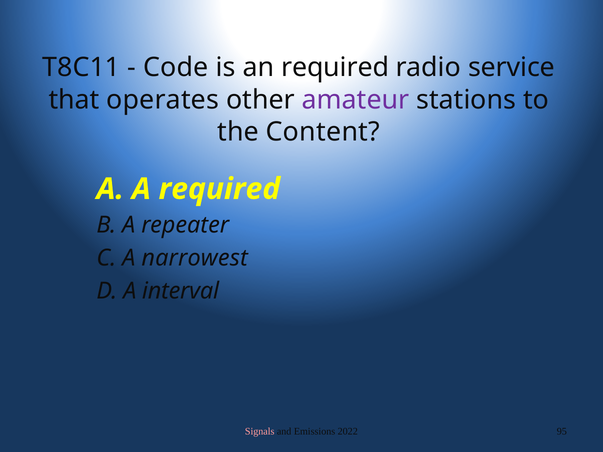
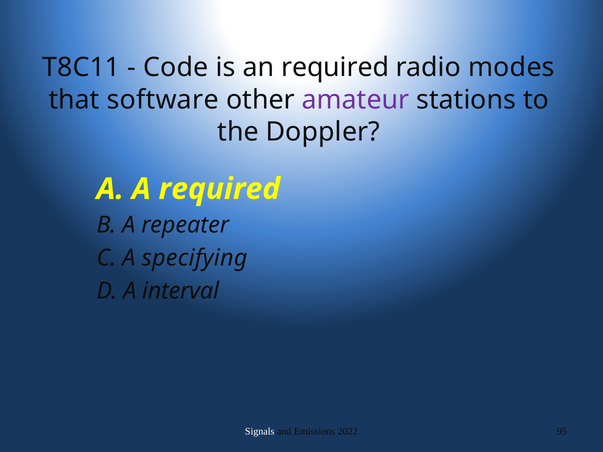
service: service -> modes (511, 68)
operates: operates -> software (163, 100)
Content: Content -> Doppler (323, 132)
narrowest: narrowest -> specifying (195, 258)
Signals colour: pink -> white (260, 432)
